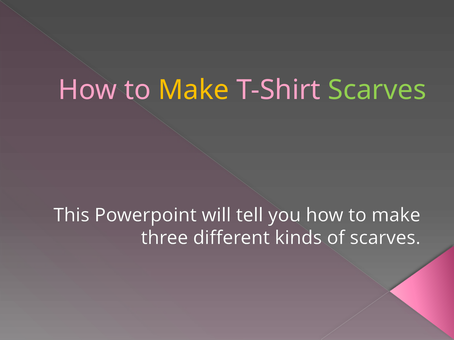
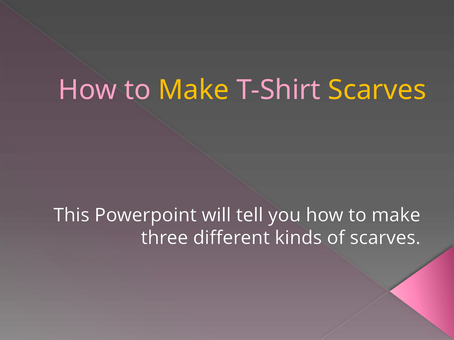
Scarves colour: light green -> yellow (377, 90)
